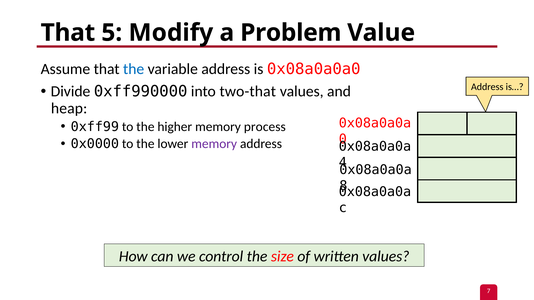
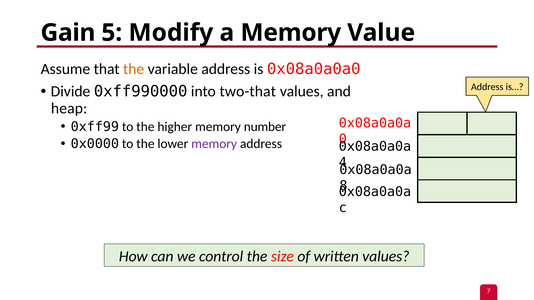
That: That -> Gain (68, 33)
a Problem: Problem -> Memory (291, 33)
the colour: blue -> orange (134, 69)
process: process -> number (265, 127)
